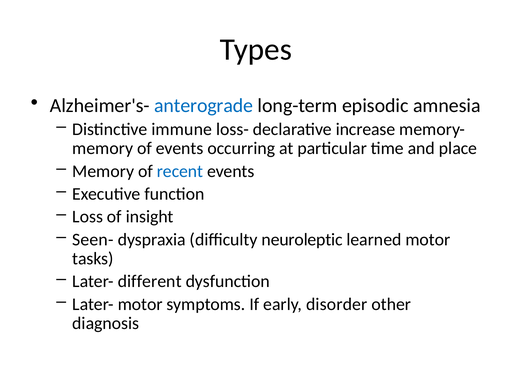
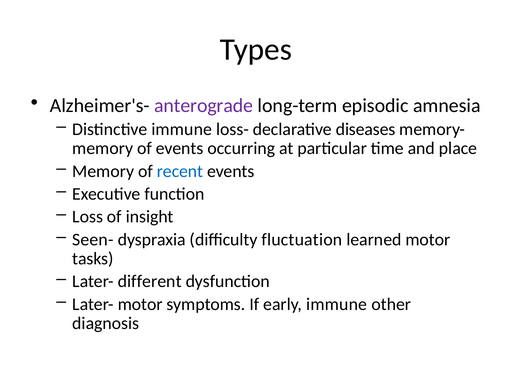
anterograde colour: blue -> purple (204, 106)
increase: increase -> diseases (366, 129)
neuroleptic: neuroleptic -> fluctuation (302, 239)
early disorder: disorder -> immune (337, 304)
